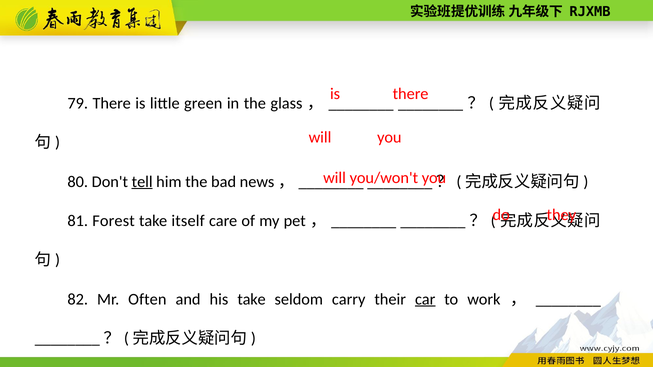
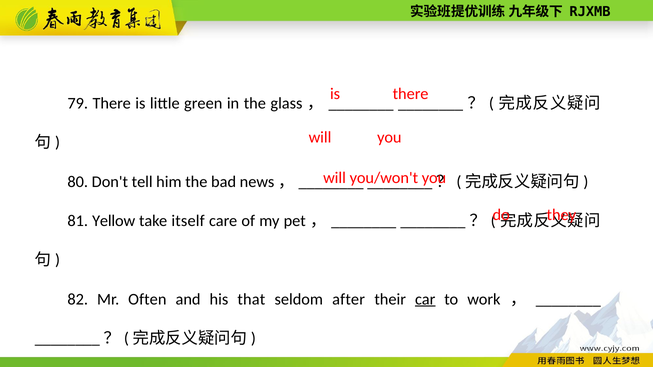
tell underline: present -> none (142, 182)
Forest: Forest -> Yellow (114, 221)
his take: take -> that (251, 299)
carry: carry -> after (349, 299)
